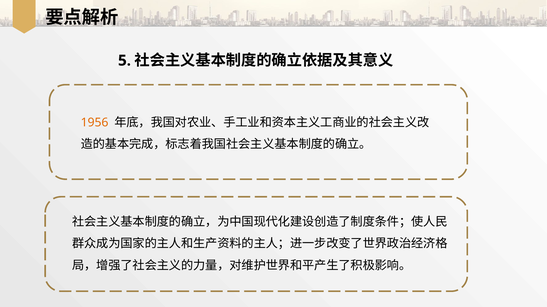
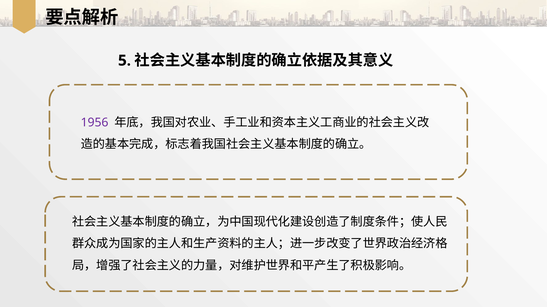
1956 colour: orange -> purple (95, 123)
